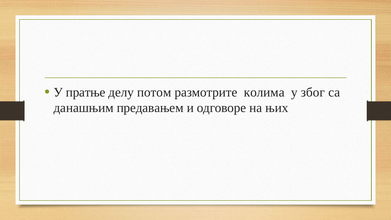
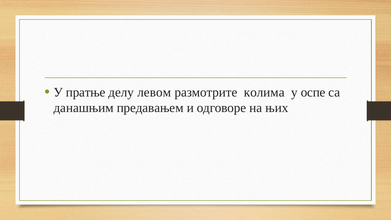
потом: потом -> левом (154, 92)
због: због -> оспе (313, 92)
